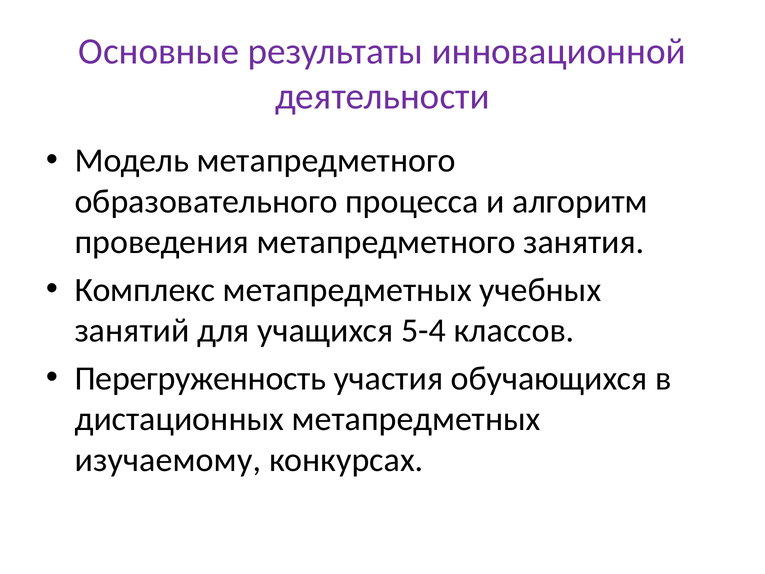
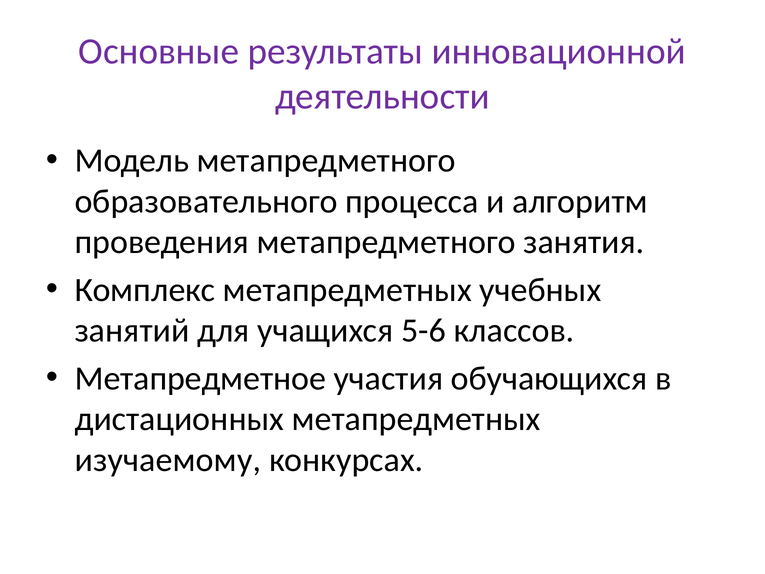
5-4: 5-4 -> 5-6 (424, 331)
Перегруженность: Перегруженность -> Метапредметное (200, 378)
